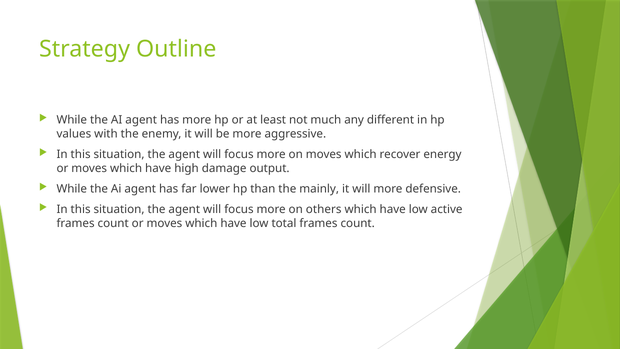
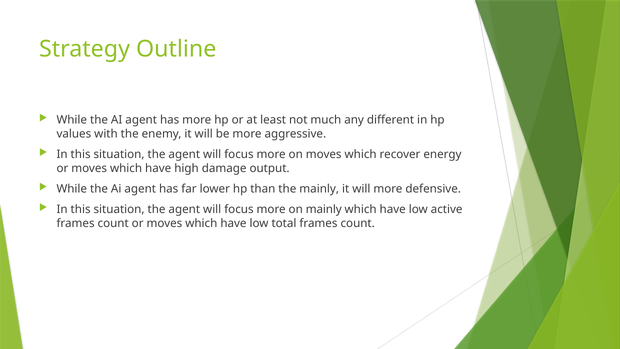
on others: others -> mainly (324, 209)
